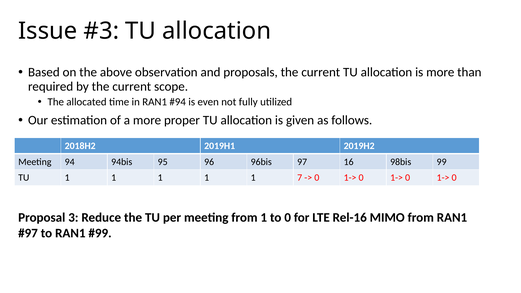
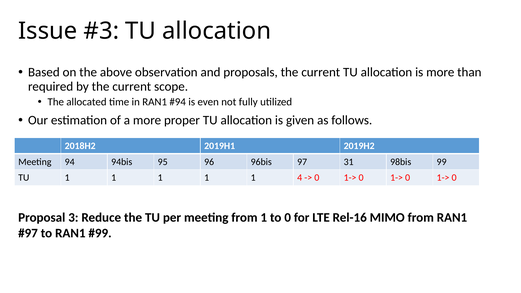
16: 16 -> 31 (349, 162)
7: 7 -> 4 (300, 178)
